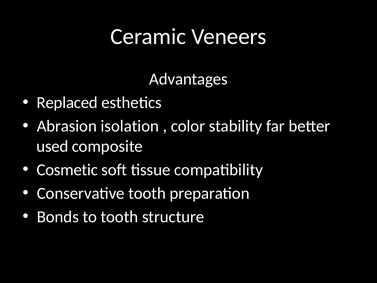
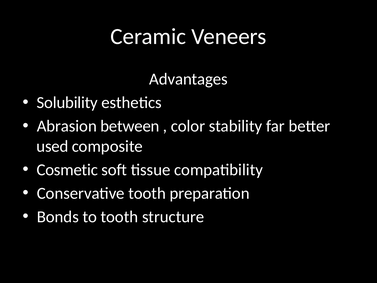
Replaced: Replaced -> Solubility (67, 103)
isolation: isolation -> between (130, 126)
